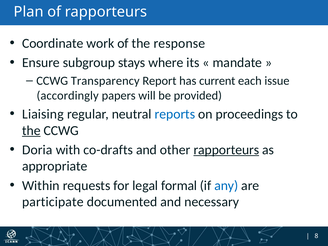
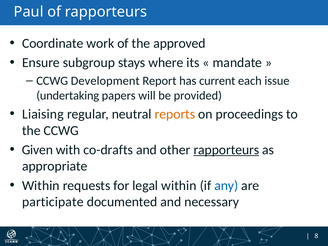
Plan: Plan -> Paul (29, 12)
response: response -> approved (179, 43)
Transparency: Transparency -> Development (105, 81)
accordingly: accordingly -> undertaking (68, 96)
reports colour: blue -> orange (175, 114)
the underline: present -> none (31, 131)
Doria: Doria -> Given (37, 150)
legal formal: formal -> within (179, 186)
